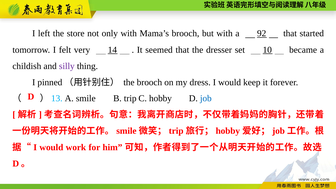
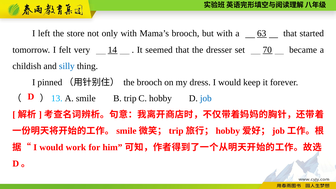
92: 92 -> 63 (262, 33)
10: 10 -> 70 (267, 50)
silly colour: purple -> blue (67, 66)
